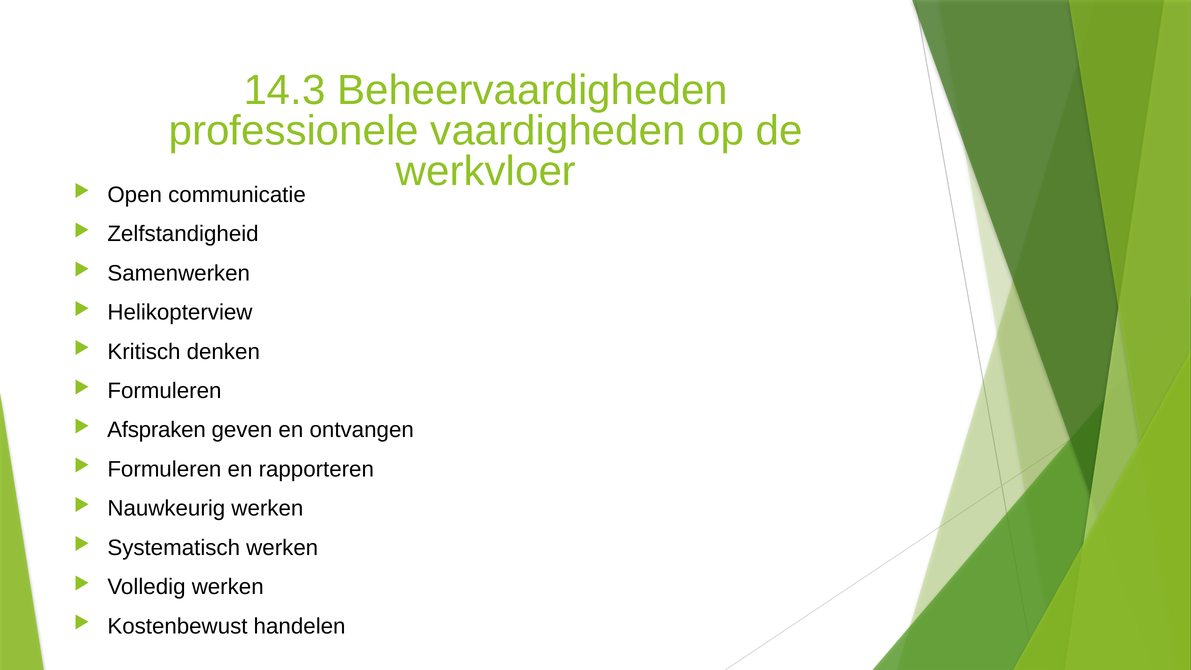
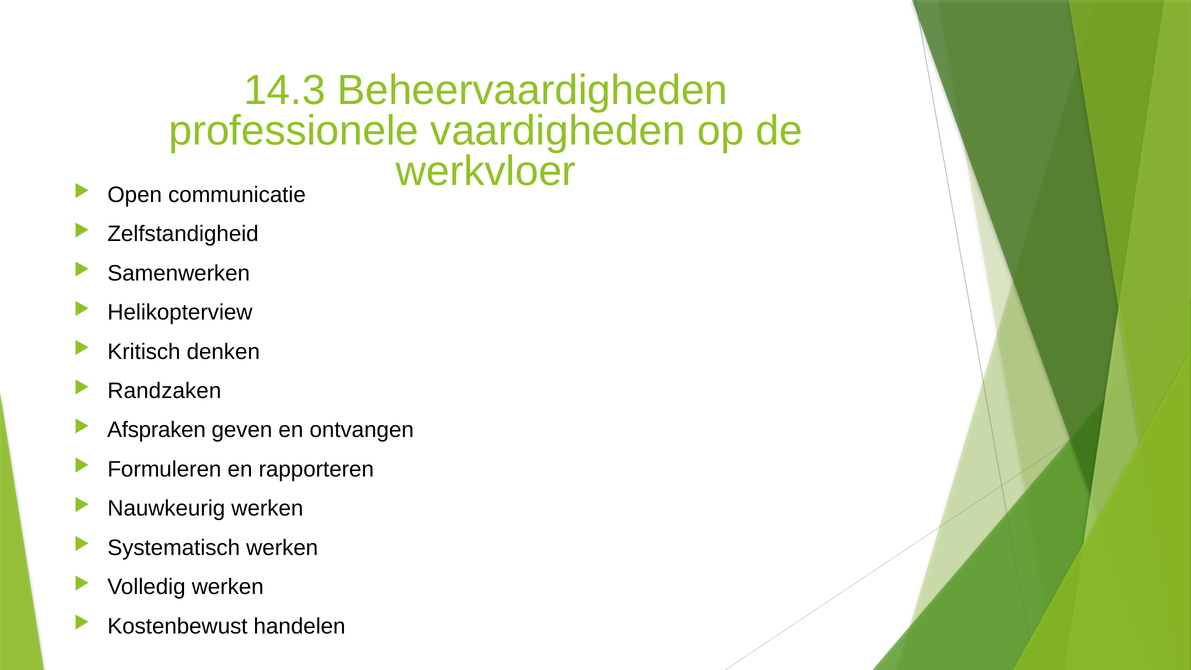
Formuleren: Formuleren -> Randzaken (164, 391)
